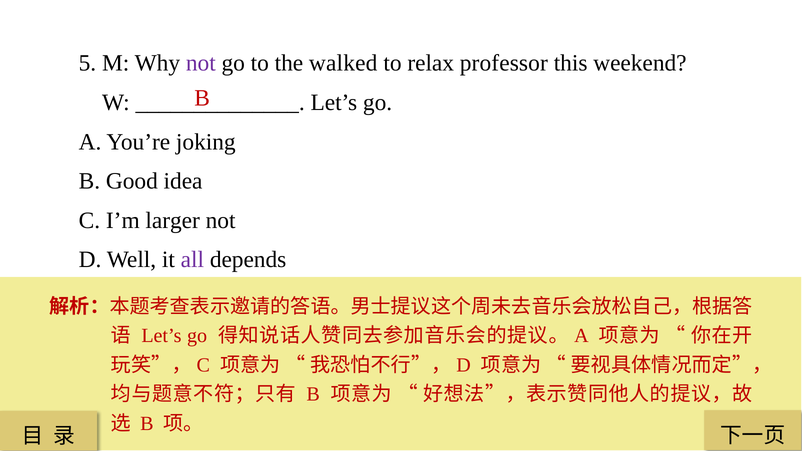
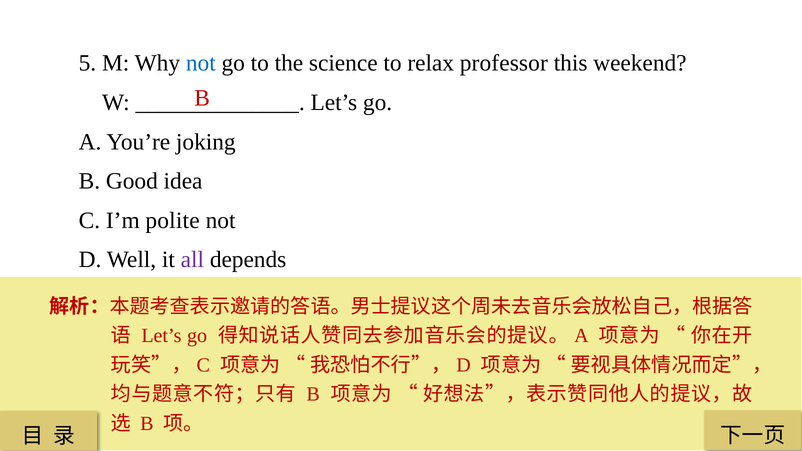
not colour: purple -> blue (201, 63)
walked: walked -> science (343, 63)
larger: larger -> polite (173, 220)
